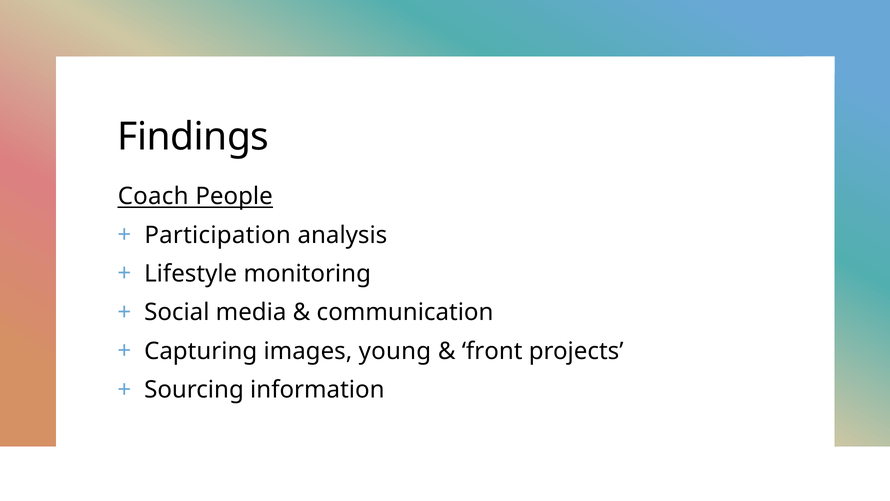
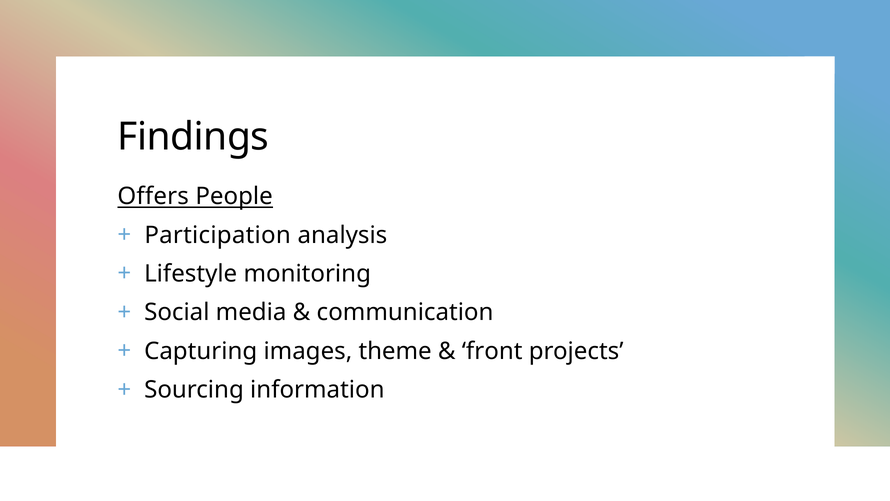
Coach: Coach -> Offers (153, 196)
young: young -> theme (395, 351)
